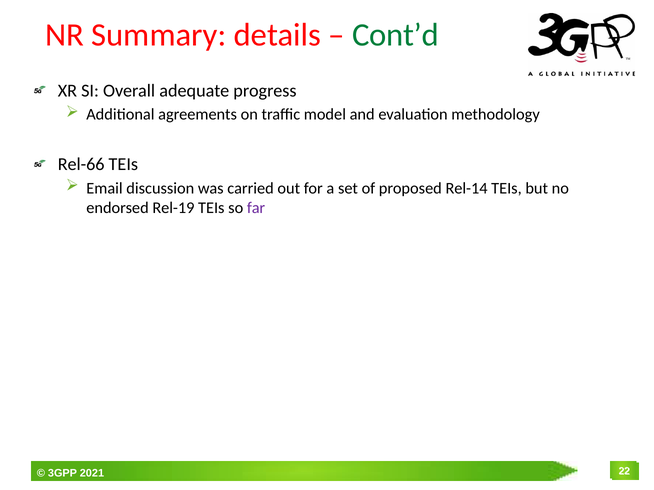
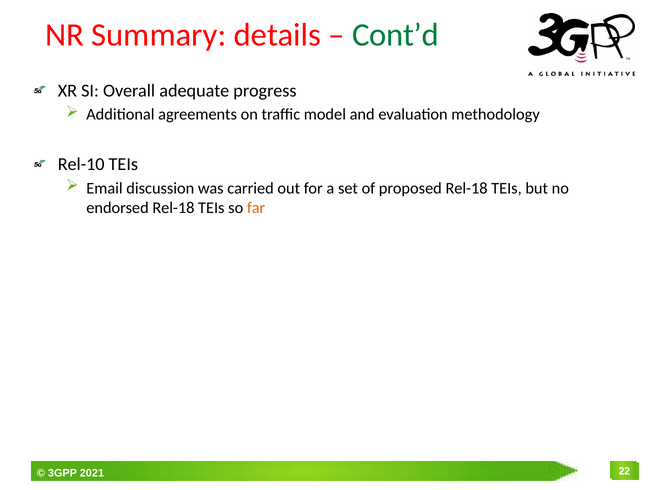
Rel-66: Rel-66 -> Rel-10 (81, 165)
proposed Rel-14: Rel-14 -> Rel-18 (467, 188)
endorsed Rel-19: Rel-19 -> Rel-18 (173, 208)
far colour: purple -> orange (256, 208)
